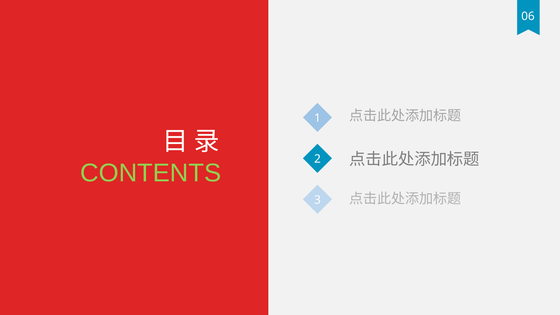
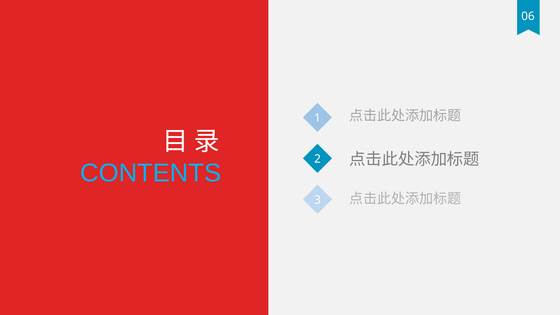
CONTENTS colour: light green -> light blue (151, 173)
